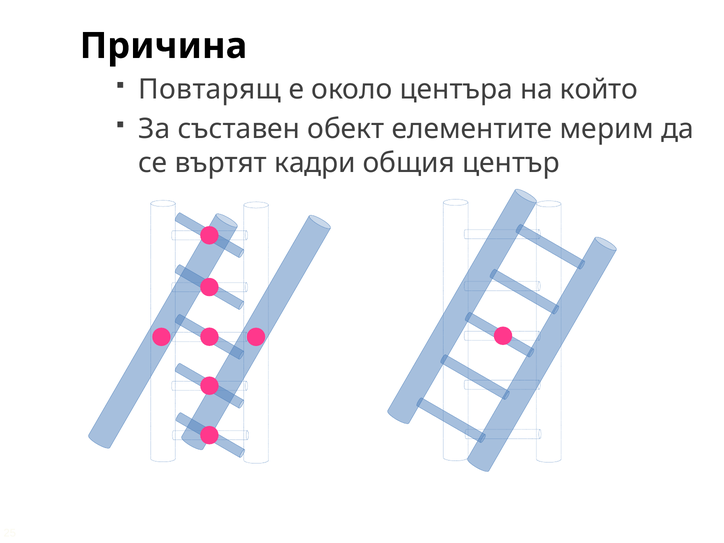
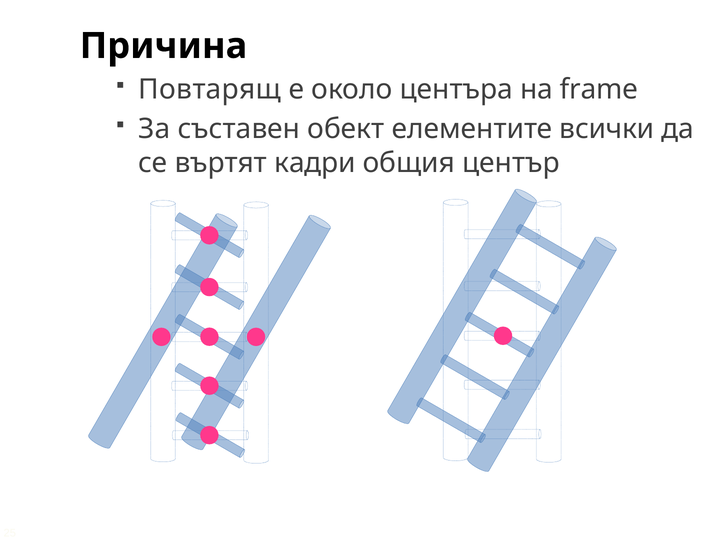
който: който -> frame (599, 90)
мерим: мерим -> всички (607, 129)
